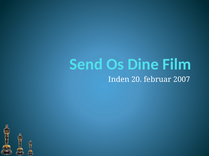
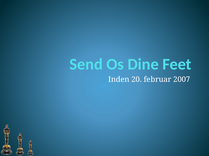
Film: Film -> Feet (177, 65)
